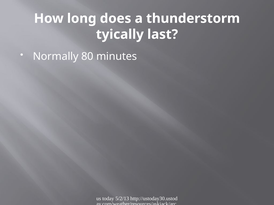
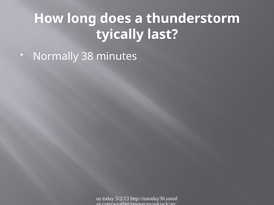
80: 80 -> 38 (87, 56)
